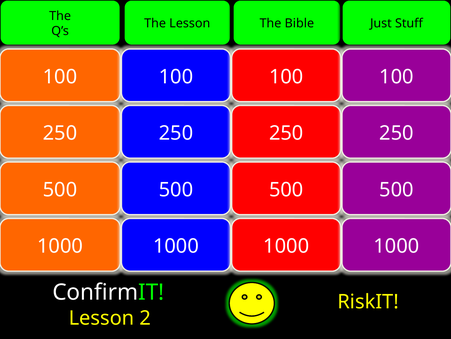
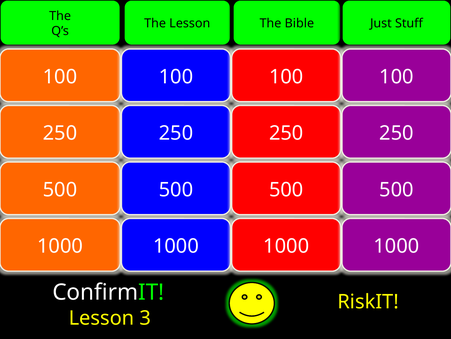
2: 2 -> 3 (145, 318)
